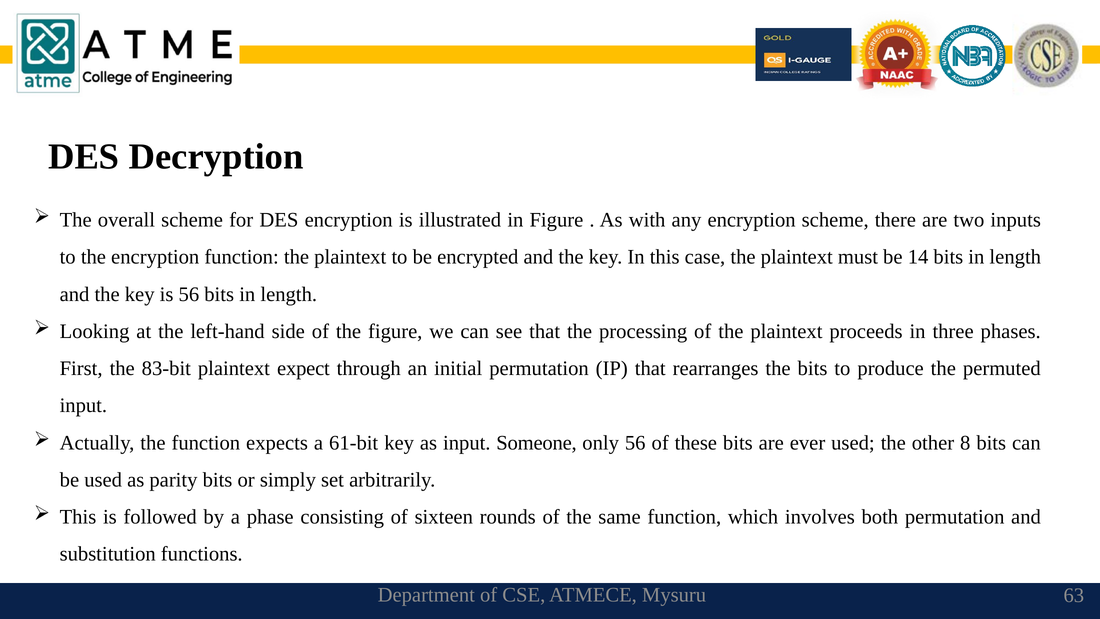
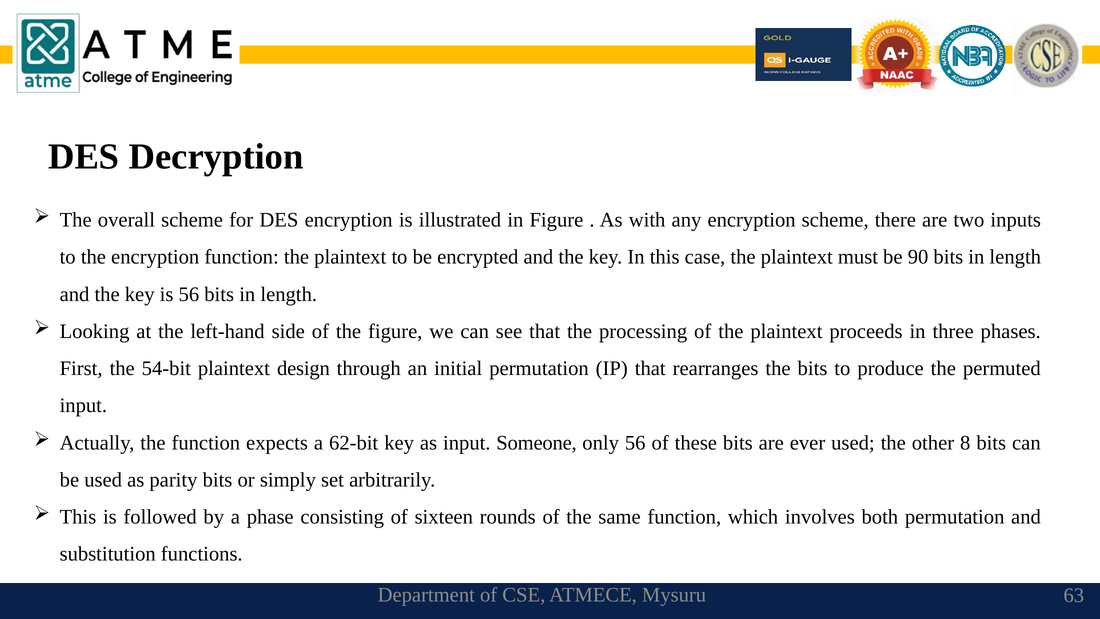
14: 14 -> 90 (918, 257)
83-bit: 83-bit -> 54-bit (166, 368)
expect: expect -> design (303, 368)
61-bit: 61-bit -> 62-bit (354, 443)
